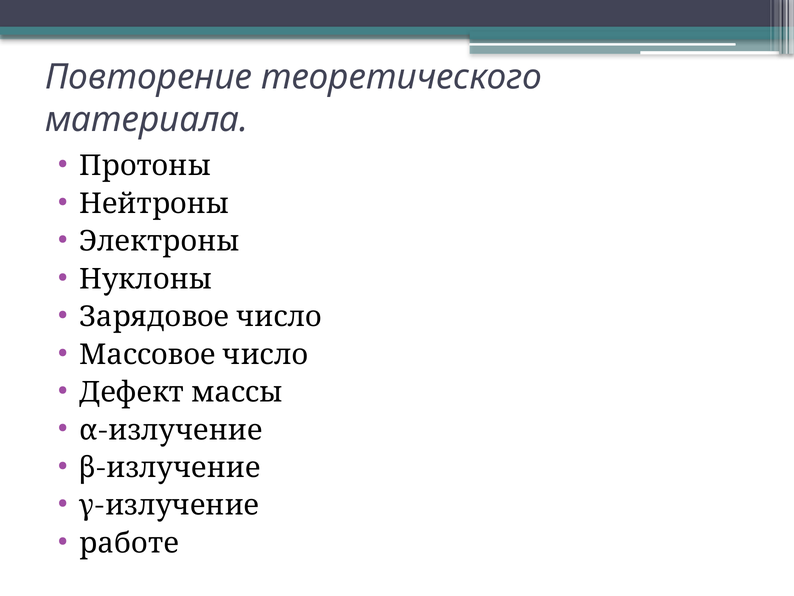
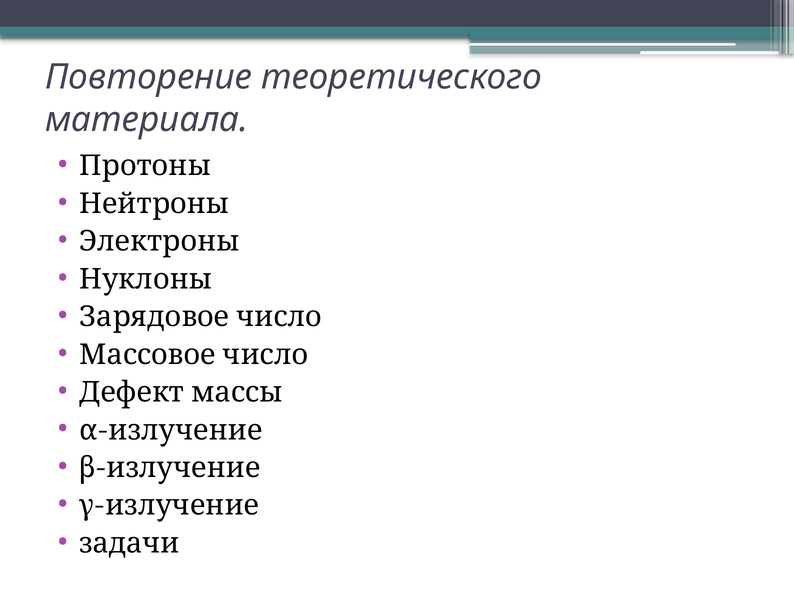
работе: работе -> задачи (129, 543)
